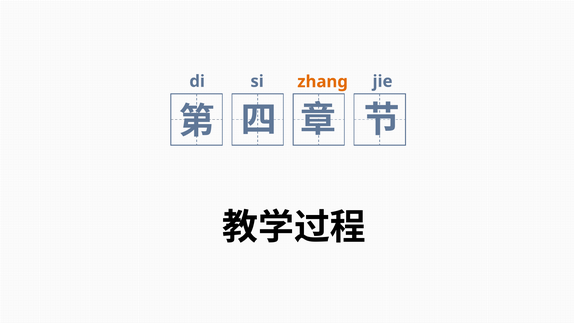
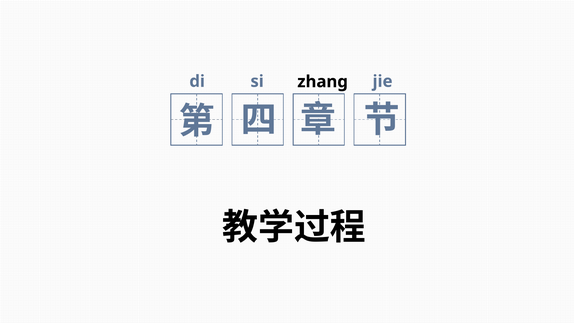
zhang colour: orange -> black (323, 82)
